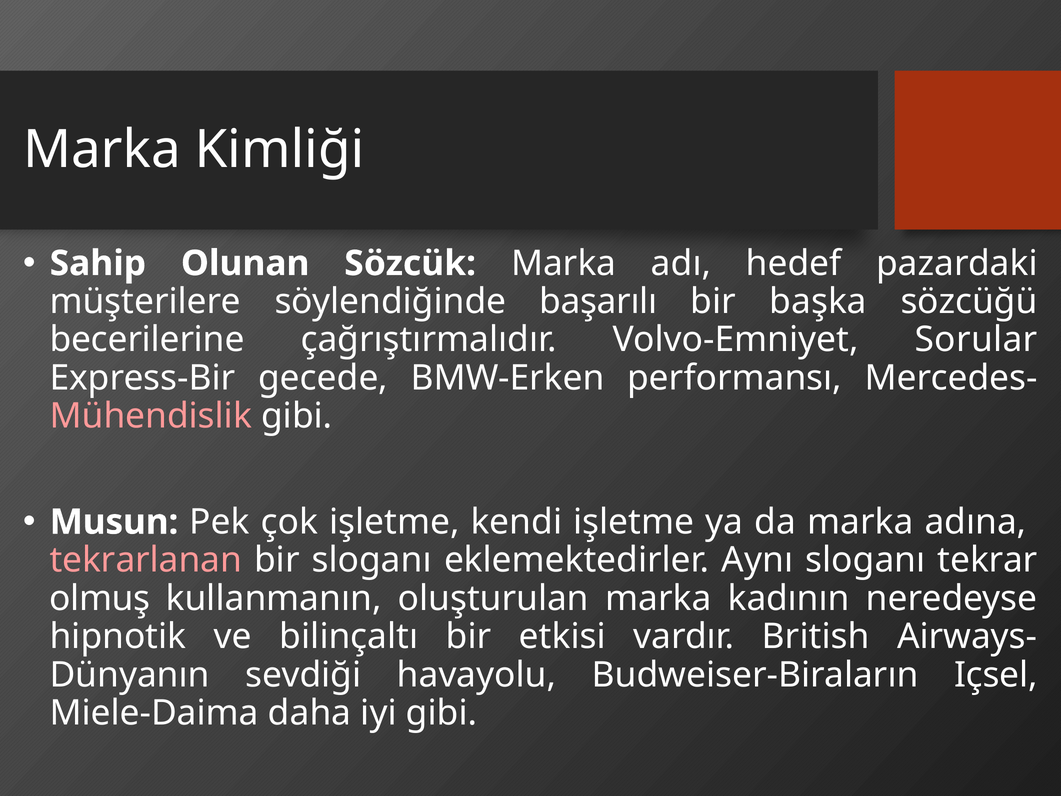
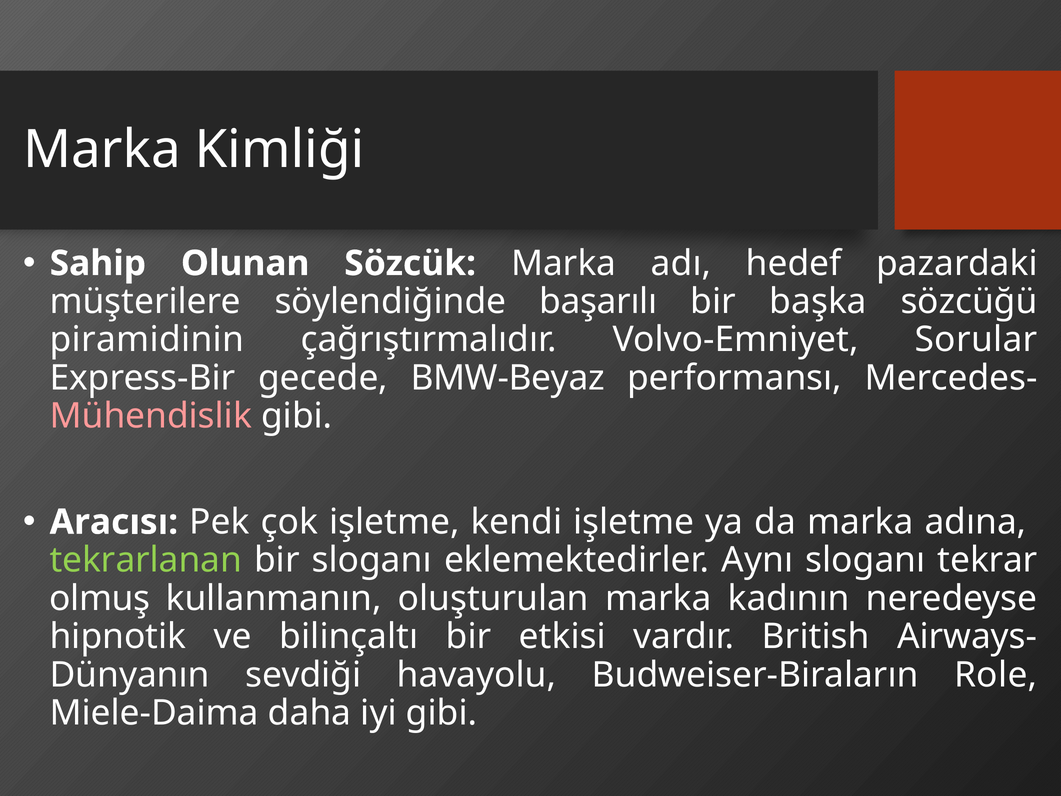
becerilerine: becerilerine -> piramidinin (147, 340)
BMW-Erken: BMW-Erken -> BMW-Beyaz (508, 378)
Musun: Musun -> Aracısı (114, 522)
tekrarlanan colour: pink -> light green (146, 560)
Içsel: Içsel -> Role (996, 675)
